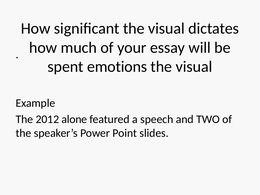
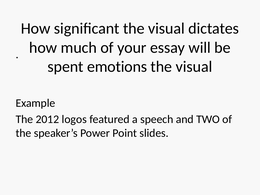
alone: alone -> logos (74, 119)
